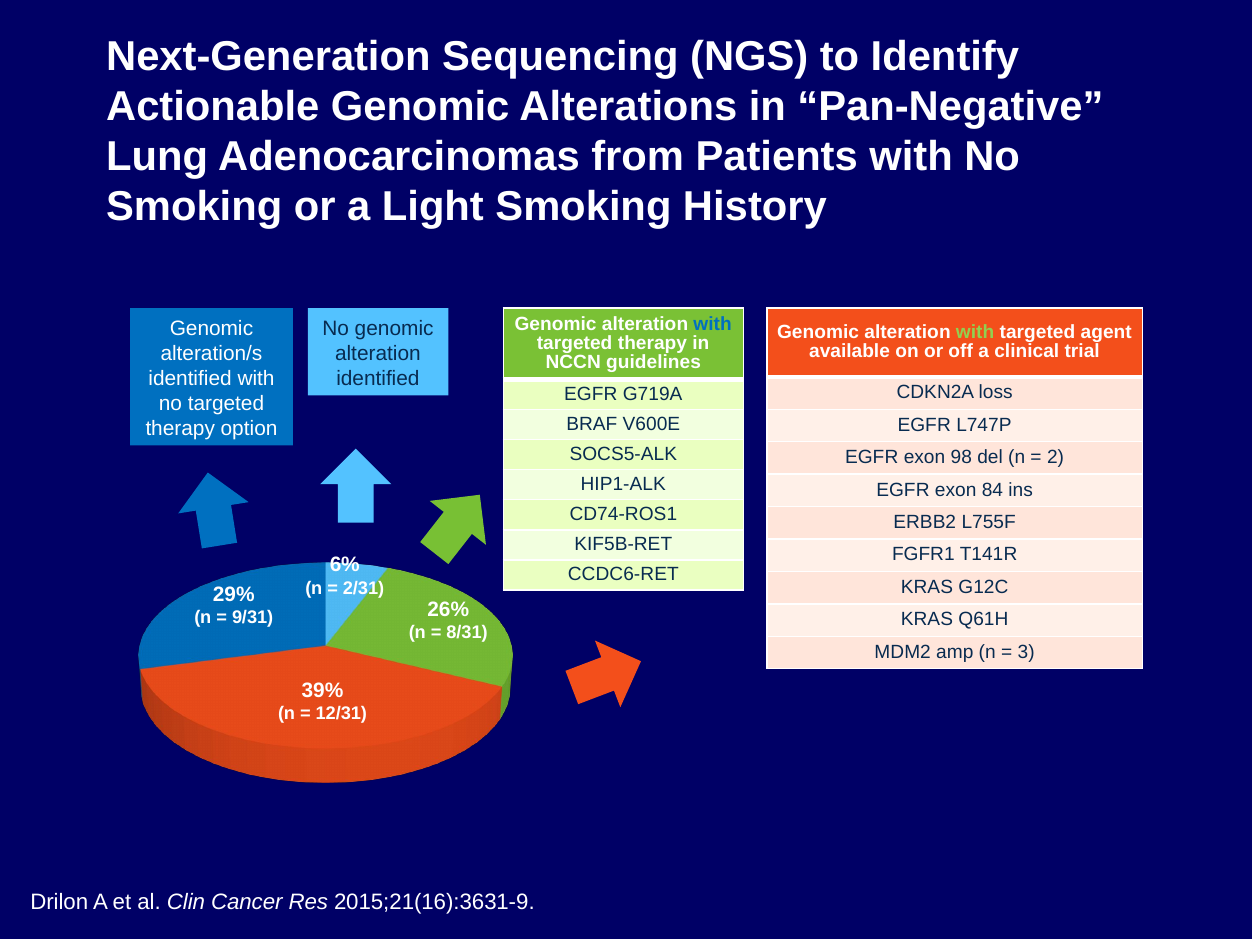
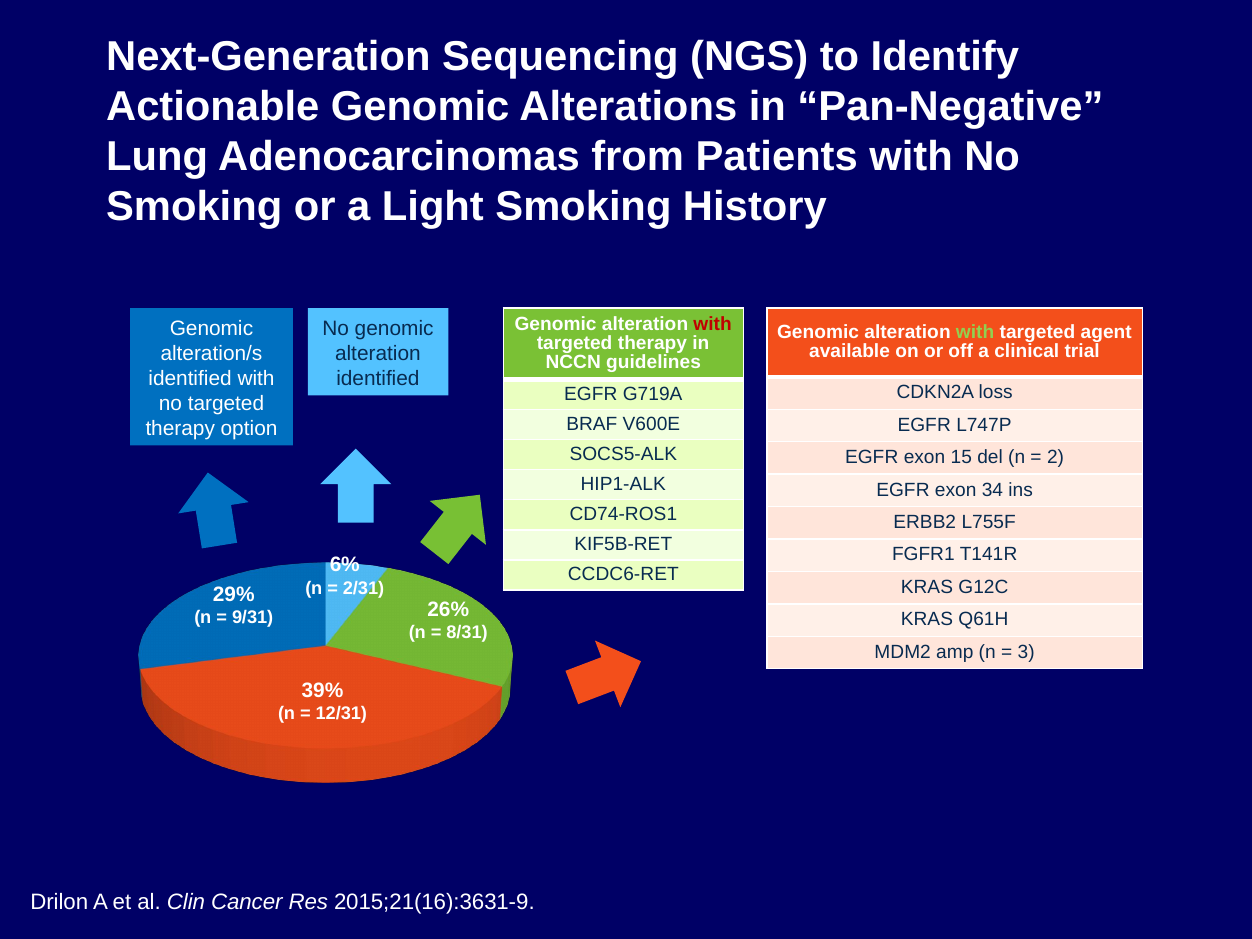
with colour: blue -> red (713, 324)
98: 98 -> 15 (961, 457)
84: 84 -> 34 (992, 490)
